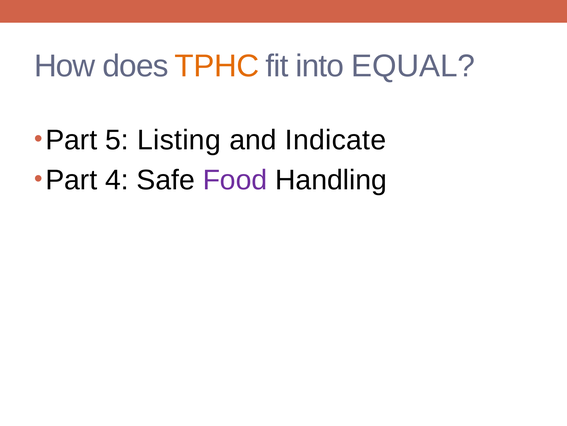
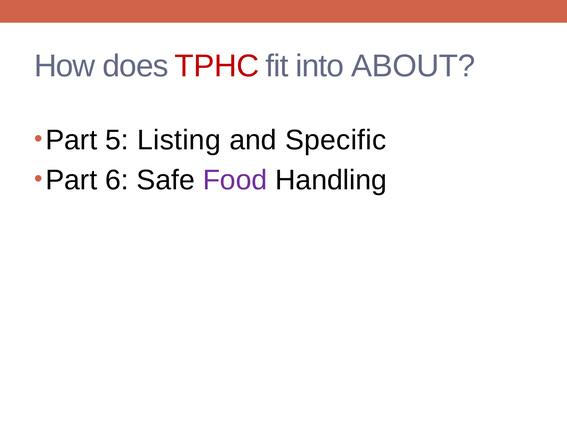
TPHC colour: orange -> red (217, 66)
EQUAL: EQUAL -> ABOUT (413, 66)
Indicate: Indicate -> Specific (336, 140)
4: 4 -> 6 (117, 180)
